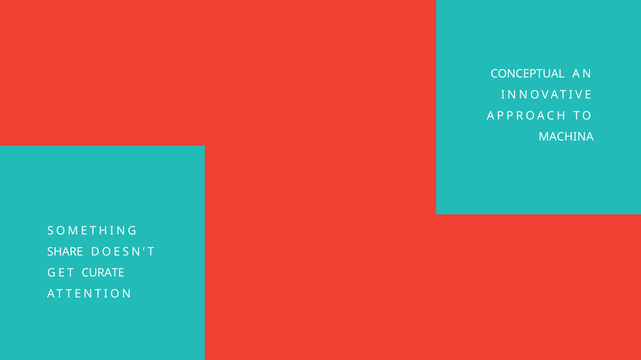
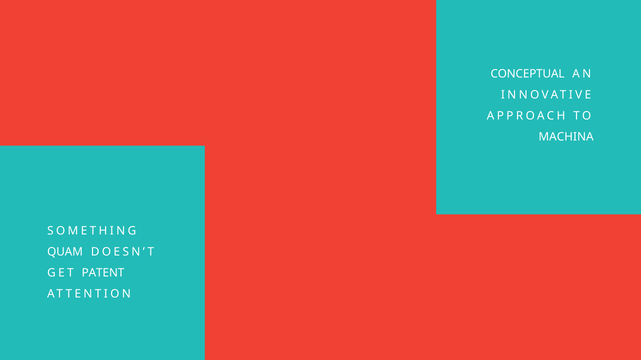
SHARE: SHARE -> QUAM (65, 252)
CURATE: CURATE -> PATENT (103, 273)
